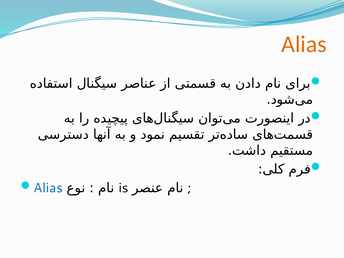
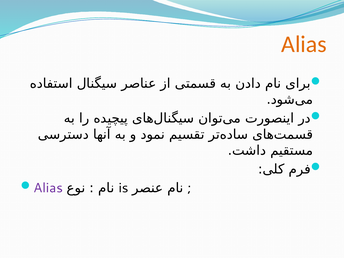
Alias colour: blue -> purple (48, 188)
